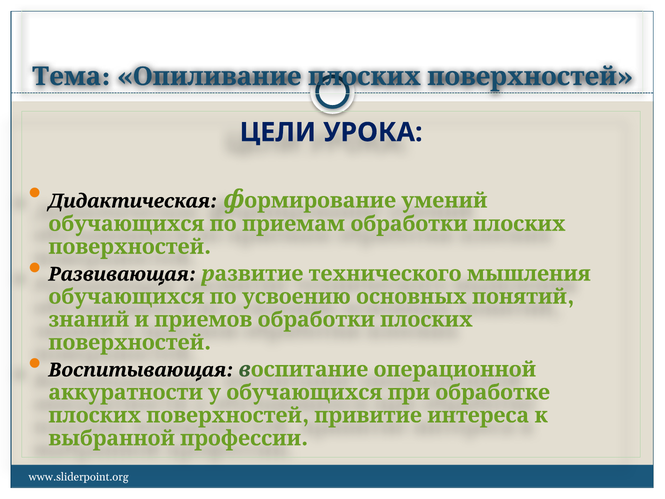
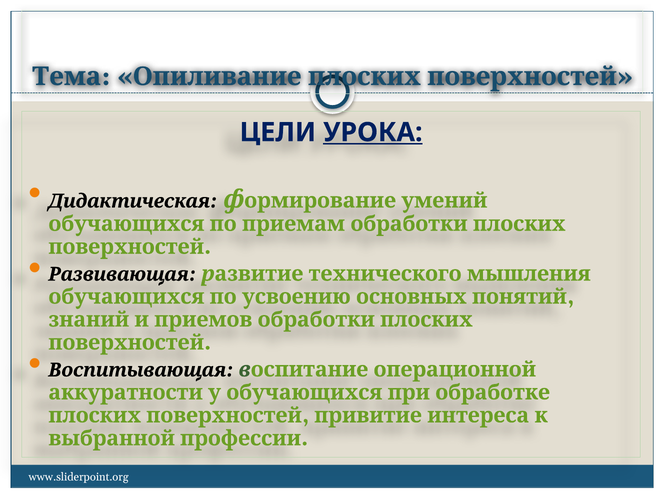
УРОКА underline: none -> present (373, 132)
